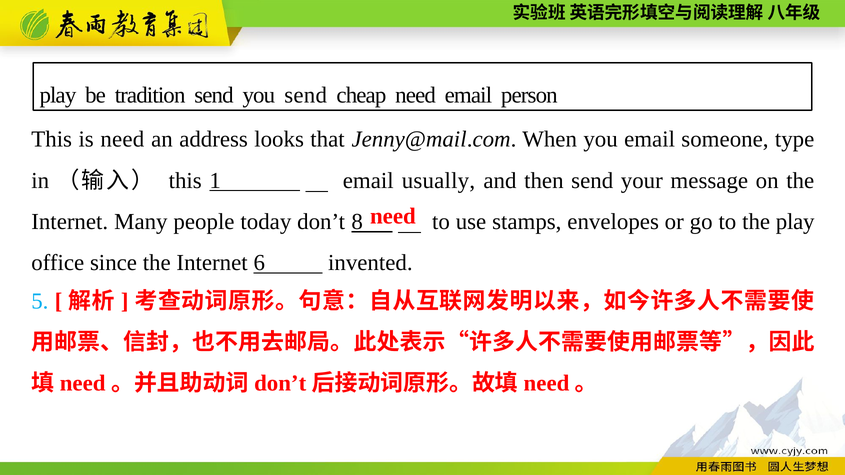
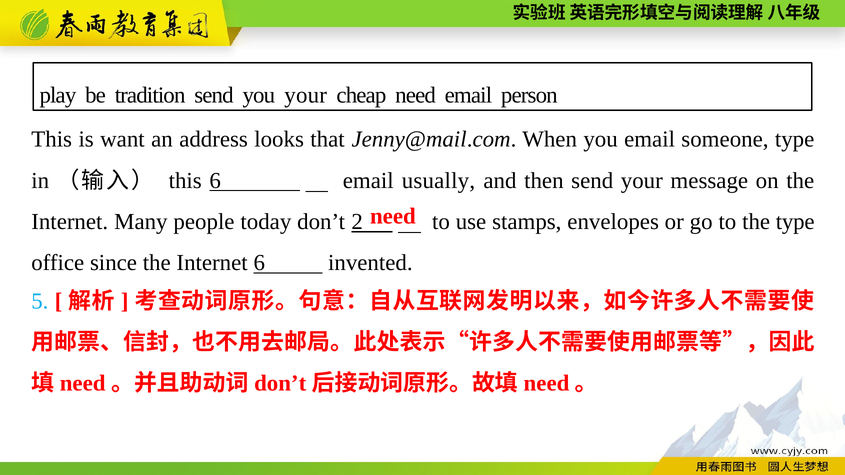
you send: send -> your (306, 95)
is need: need -> want (122, 139)
this 1: 1 -> 6 (215, 181)
8: 8 -> 2 (357, 222)
the play: play -> type (795, 222)
